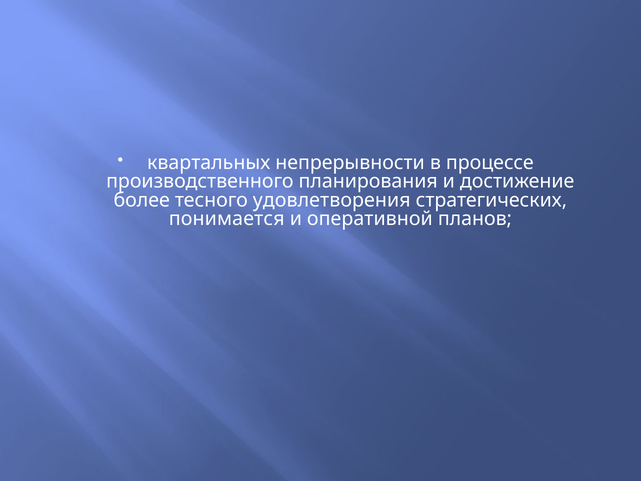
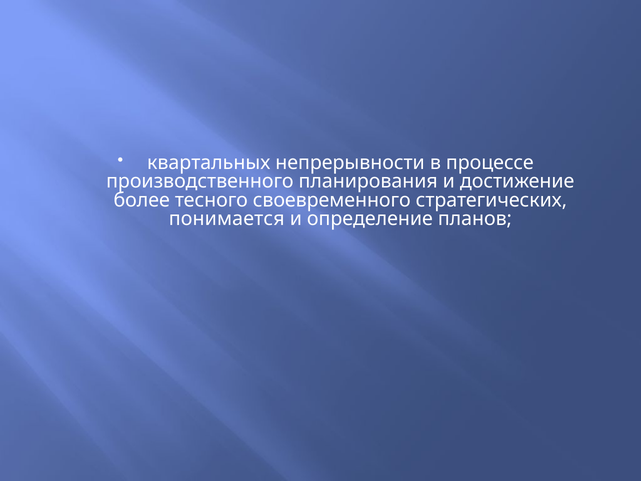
удовлетворения: удовлетворения -> своевременного (332, 200)
оперативной: оперативной -> определение (370, 219)
